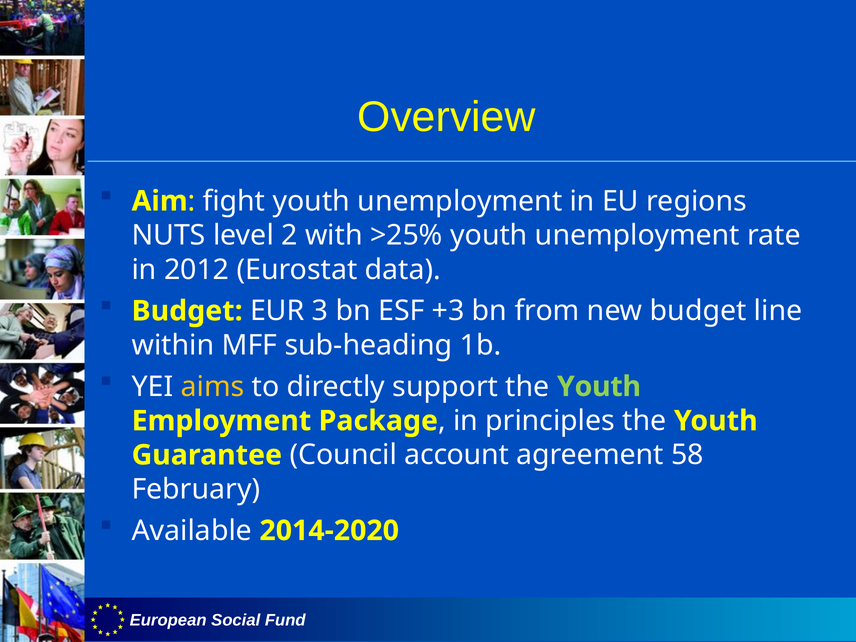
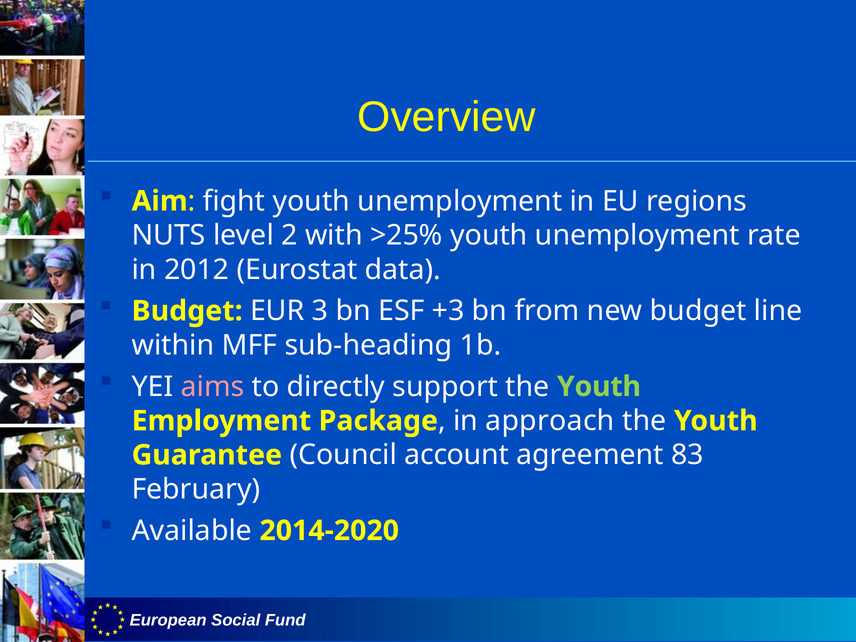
aims colour: yellow -> pink (213, 387)
principles: principles -> approach (550, 421)
58: 58 -> 83 (687, 455)
